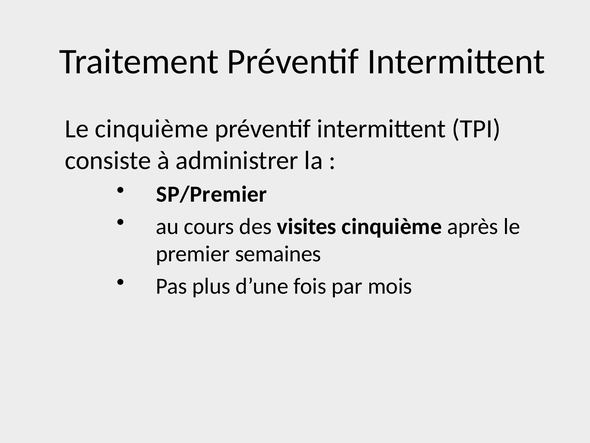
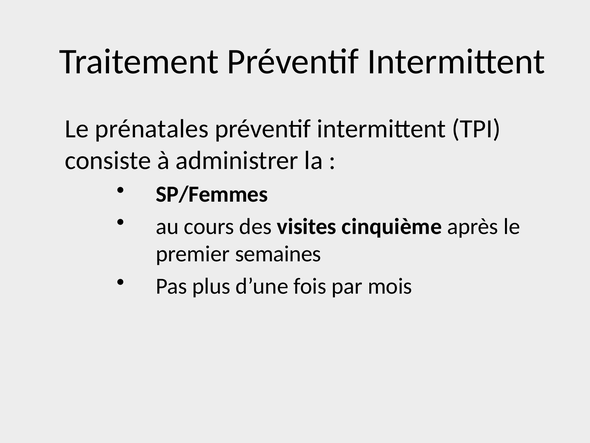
Le cinquième: cinquième -> prénatales (152, 129)
SP/Premier: SP/Premier -> SP/Femmes (212, 194)
